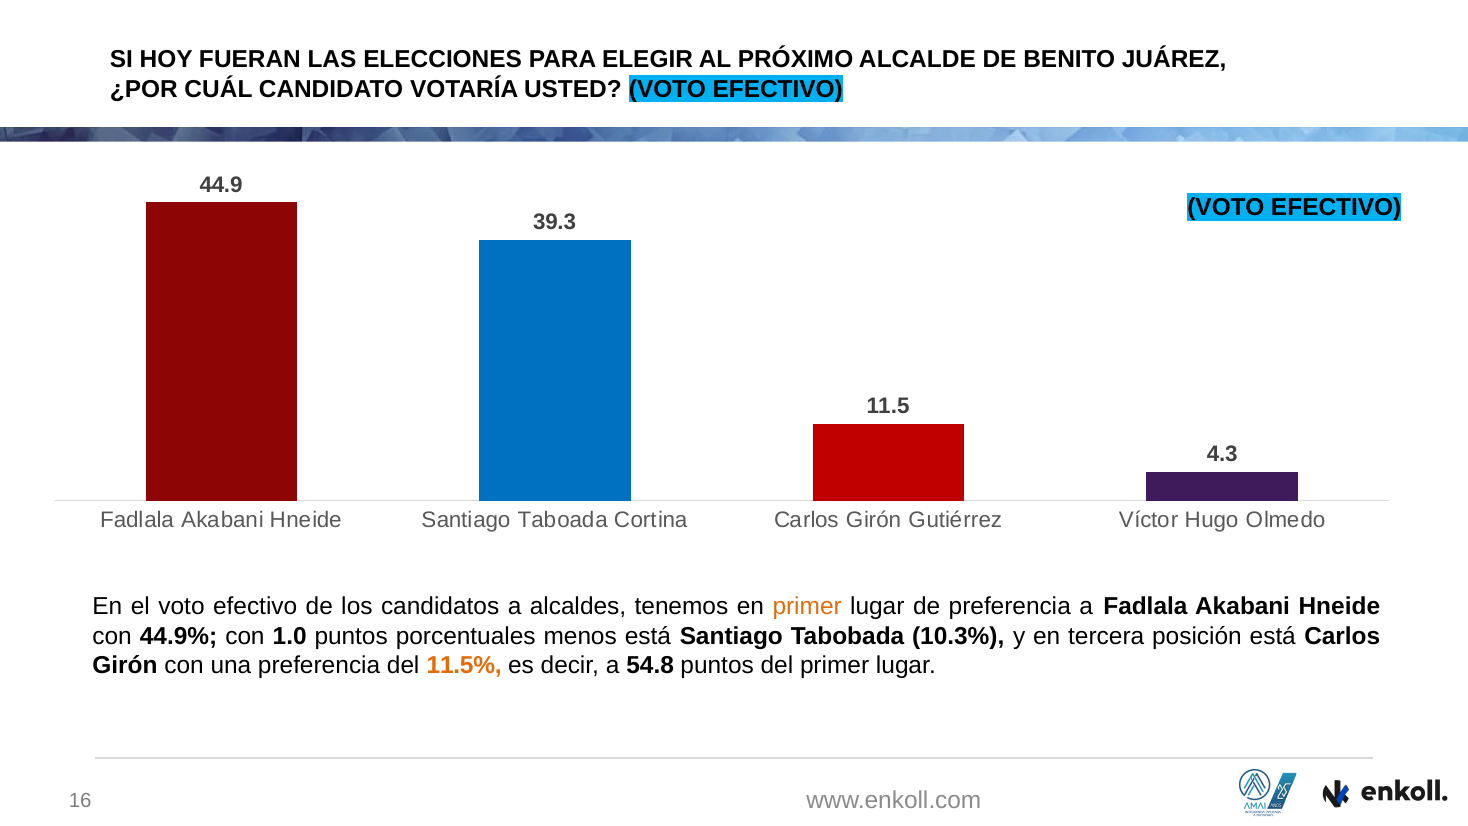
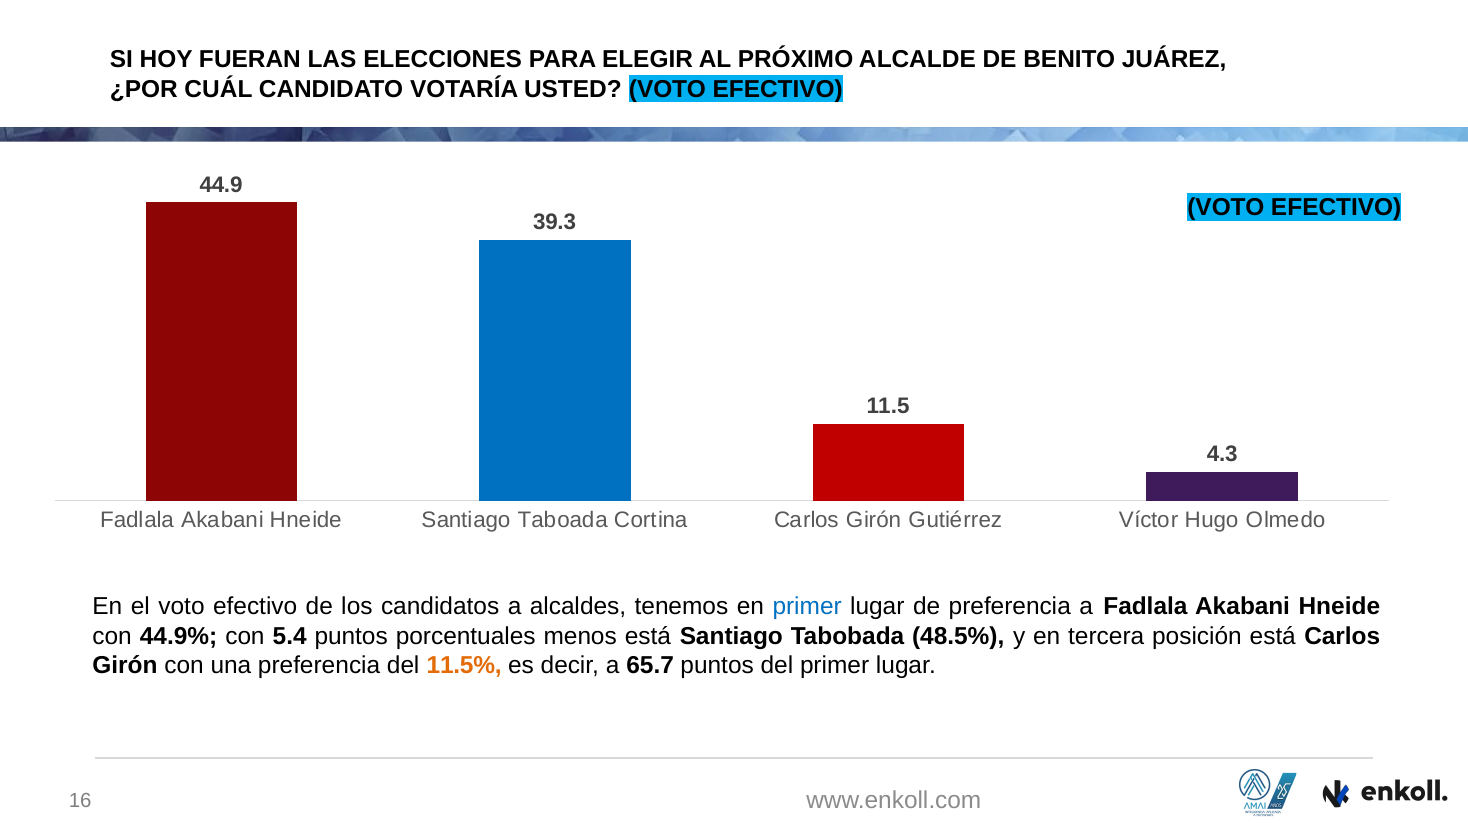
primer colour: orange -> blue (807, 607)
1.0: 1.0 -> 5.4 (290, 636)
10.3%: 10.3% -> 48.5% (958, 636)
54.8: 54.8 -> 65.7 (650, 665)
